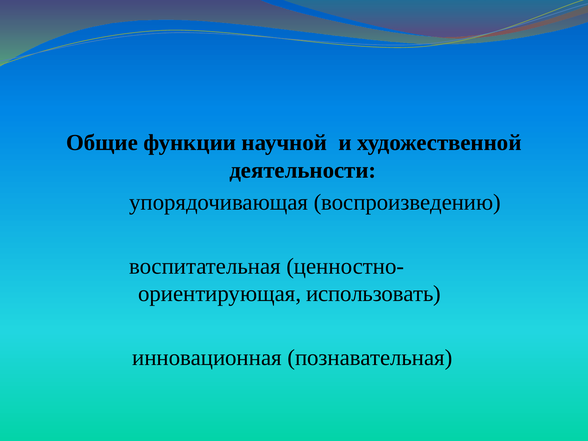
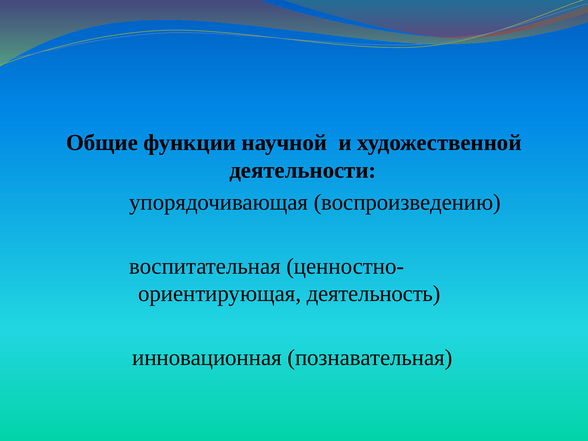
использовать: использовать -> деятельность (374, 294)
